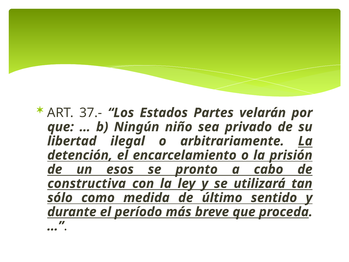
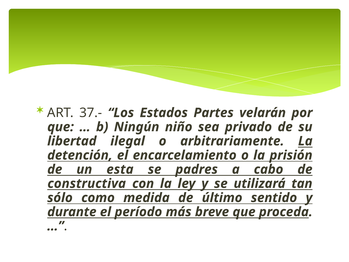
esos: esos -> esta (120, 169)
pronto: pronto -> padres (197, 169)
